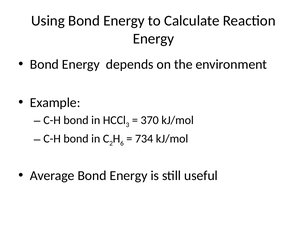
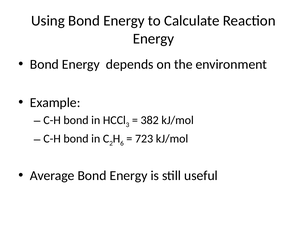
370: 370 -> 382 (150, 120)
734: 734 -> 723 (144, 139)
